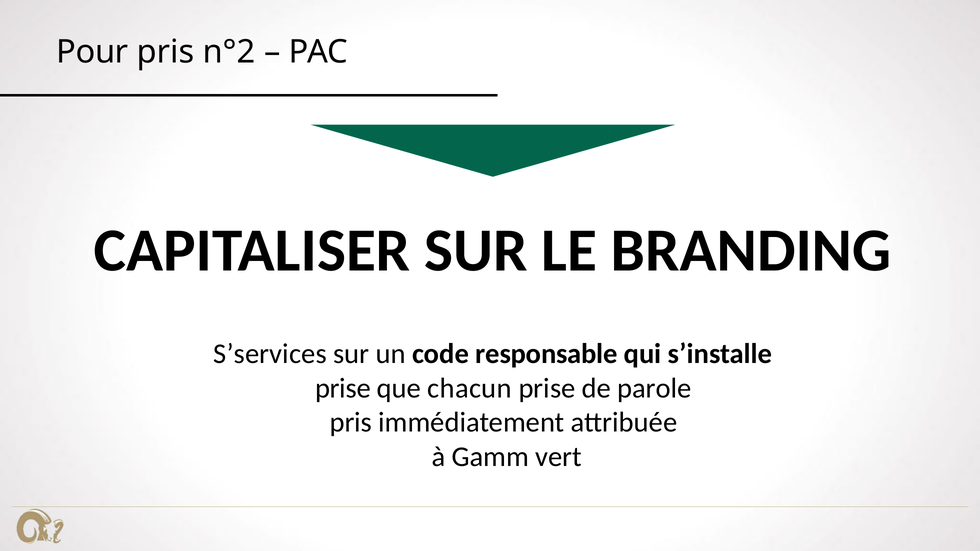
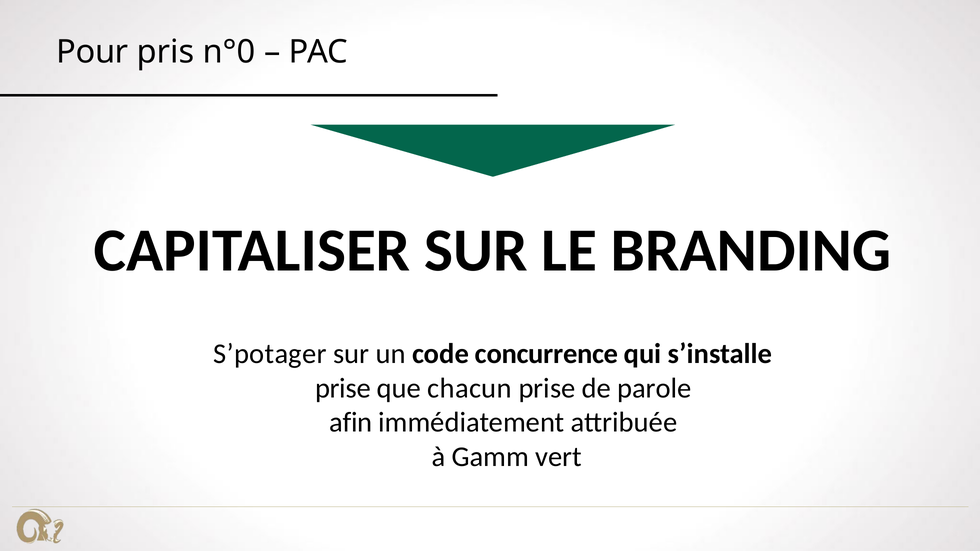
n°2: n°2 -> n°0 (229, 52)
S’services: S’services -> S’potager (270, 354)
responsable: responsable -> concurrence (547, 354)
pris: pris -> afin (351, 423)
